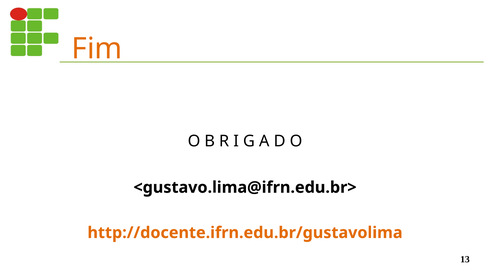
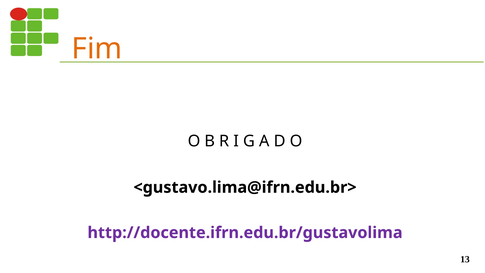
http://docente.ifrn.edu.br/gustavolima colour: orange -> purple (245, 233)
